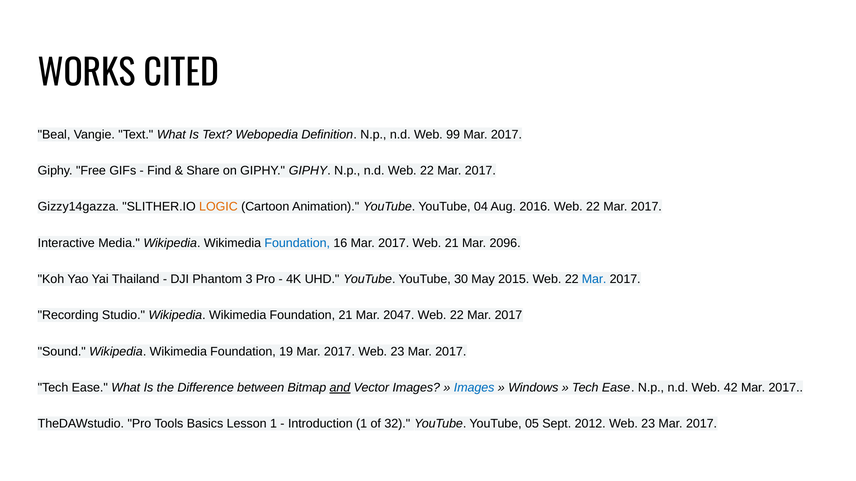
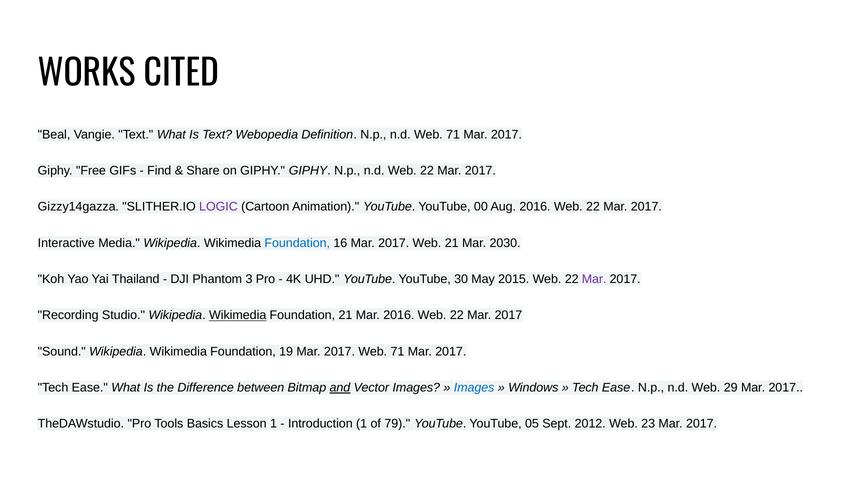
n.d Web 99: 99 -> 71 (453, 135)
LOGIC colour: orange -> purple (218, 207)
04: 04 -> 00 (481, 207)
2096: 2096 -> 2030 (505, 243)
Mar colour: blue -> purple (594, 279)
Wikimedia underline: none -> present (238, 316)
Mar 2047: 2047 -> 2016 (399, 316)
2017 Web 23: 23 -> 71 (397, 352)
42: 42 -> 29 (731, 388)
32: 32 -> 79 (397, 424)
